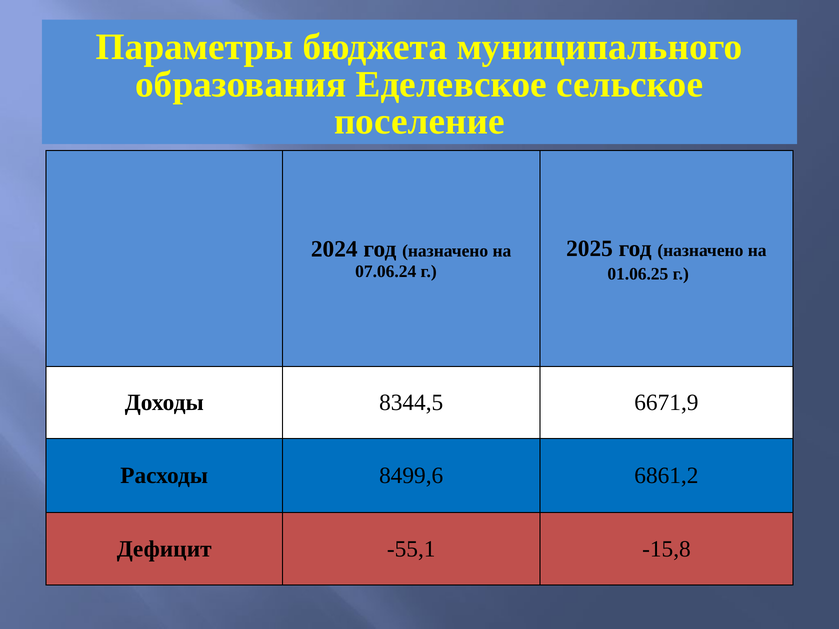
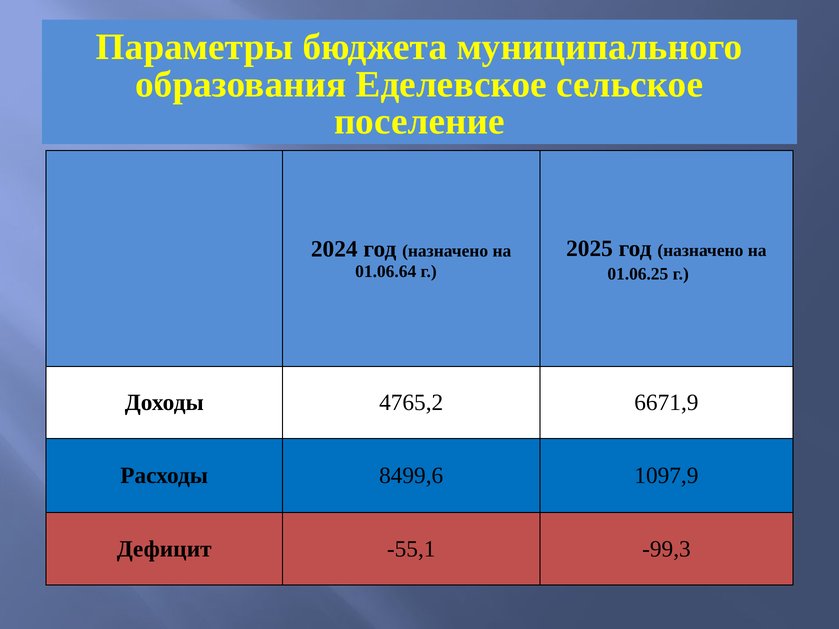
07.06.24: 07.06.24 -> 01.06.64 (386, 272)
8344,5: 8344,5 -> 4765,2 (411, 403)
6861,2: 6861,2 -> 1097,9 (666, 476)
-15,8: -15,8 -> -99,3 (666, 549)
